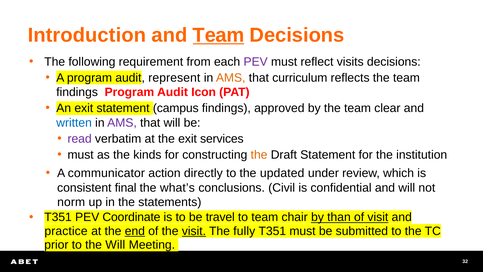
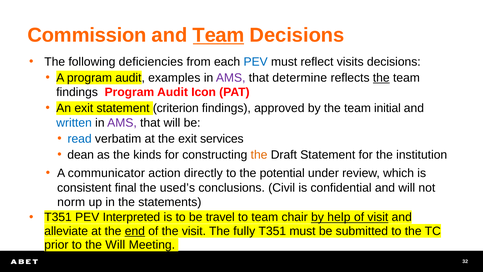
Introduction: Introduction -> Commission (87, 35)
requirement: requirement -> deficiencies (151, 62)
PEV colour: purple -> blue (256, 62)
represent: represent -> examples (174, 78)
AMS colour: orange -> purple (231, 78)
curriculum: curriculum -> determine (300, 78)
the underline: none -> present (381, 78)
campus: campus -> criterion (176, 108)
clear: clear -> initial (387, 108)
read colour: purple -> blue (80, 139)
must: must -> dean (81, 155)
updated: updated -> potential (282, 173)
what’s: what’s -> used’s (177, 188)
Coordinate: Coordinate -> Interpreted (131, 217)
than: than -> help (339, 217)
practice: practice -> alleviate (66, 231)
visit underline: present -> none (194, 231)
